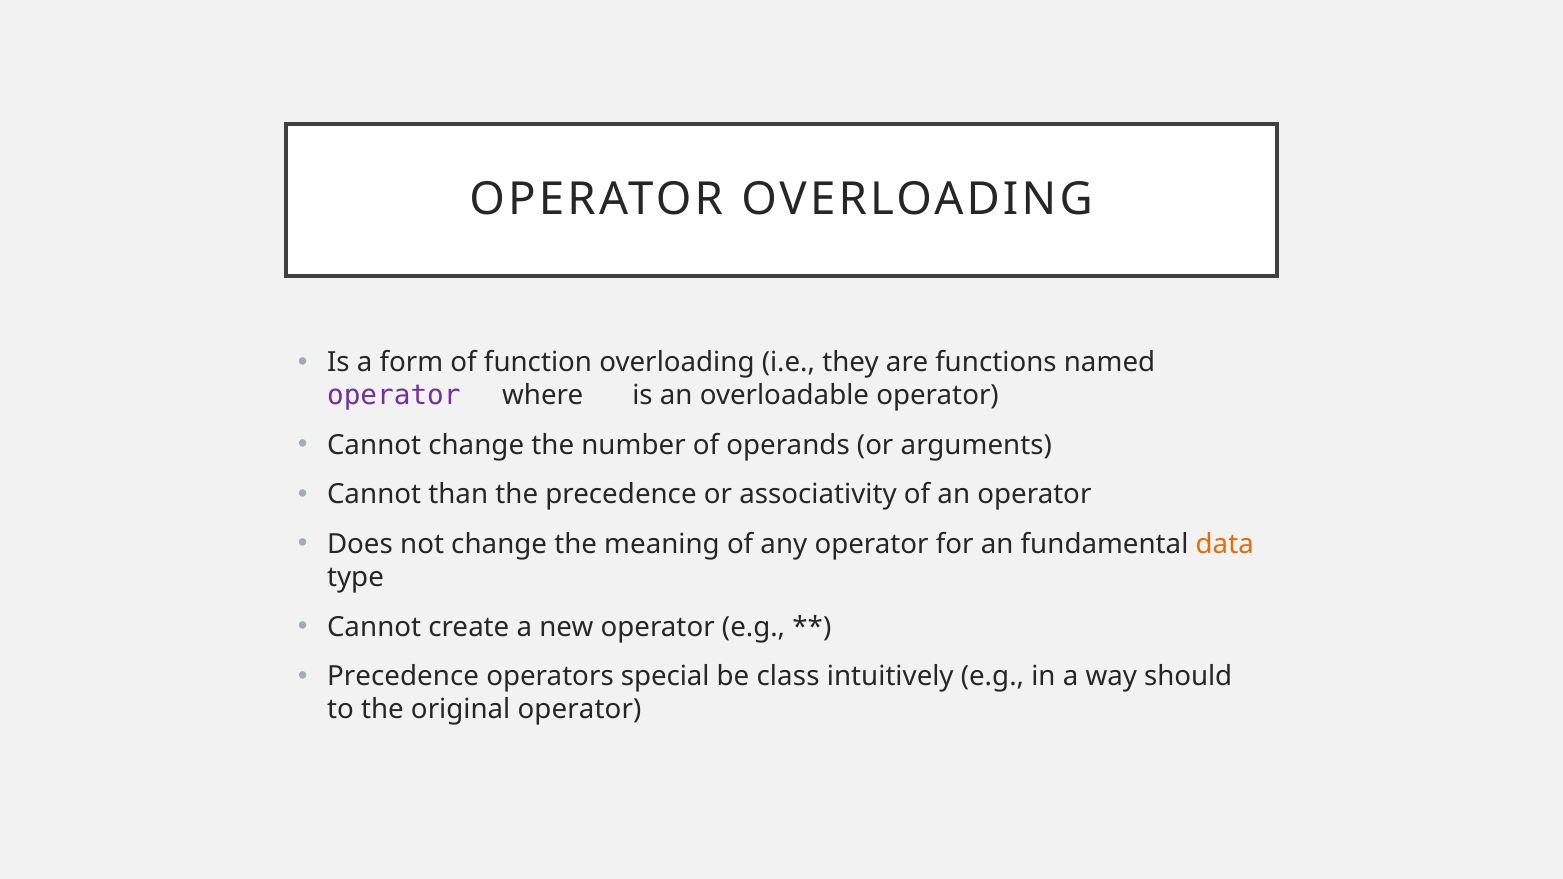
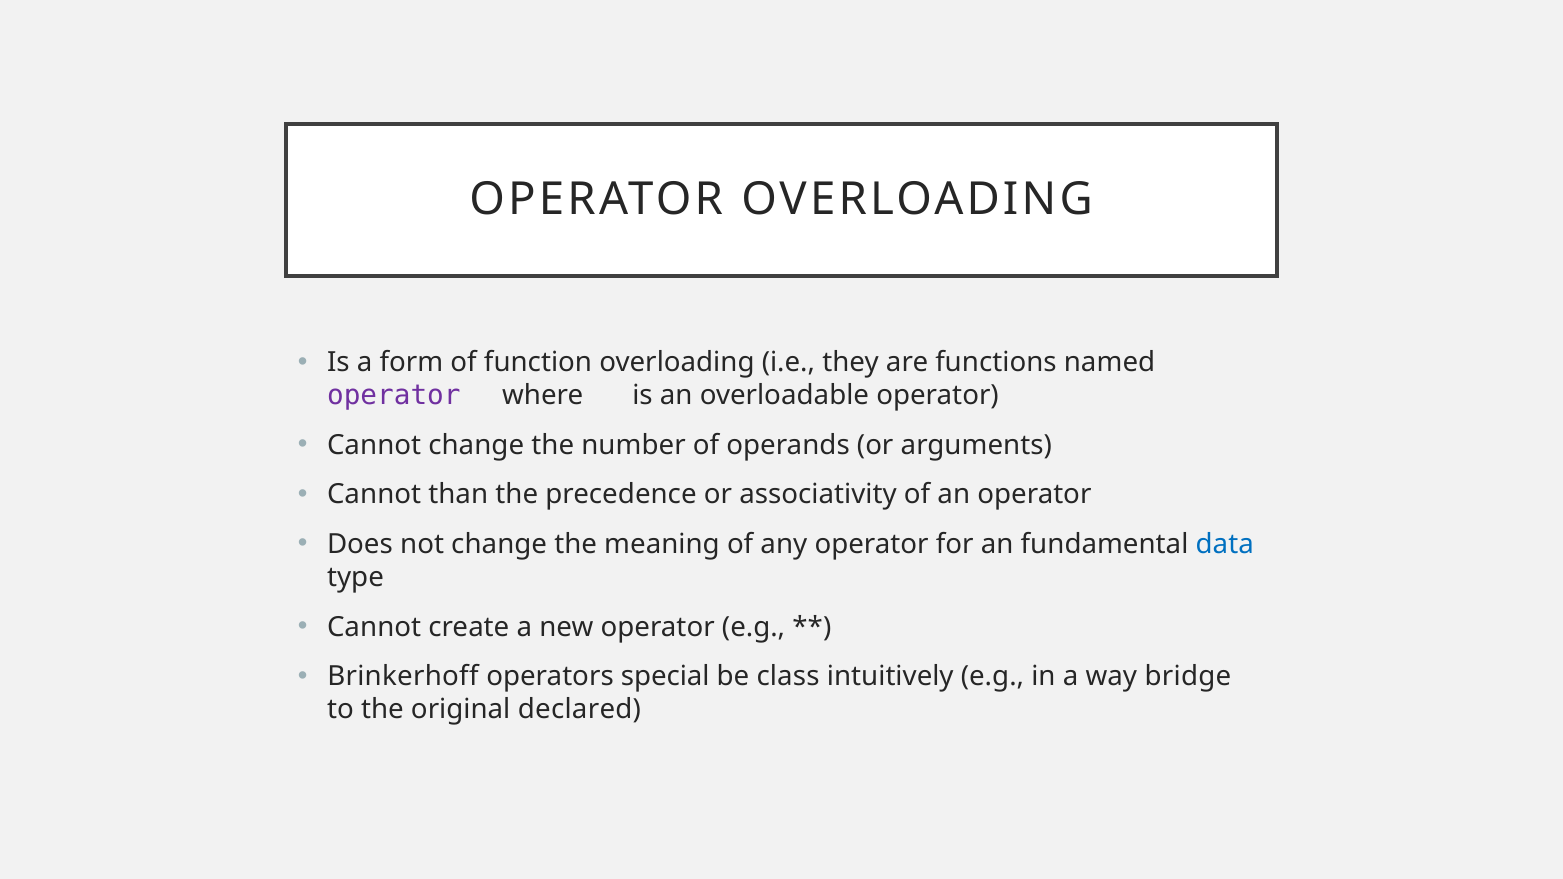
data colour: orange -> blue (1225, 544)
Precedence: Precedence -> Brinkerhoff (403, 677)
should: should -> bridge (1188, 677)
original operator: operator -> declared (579, 710)
